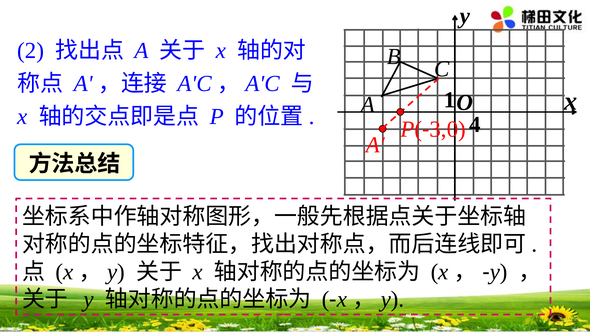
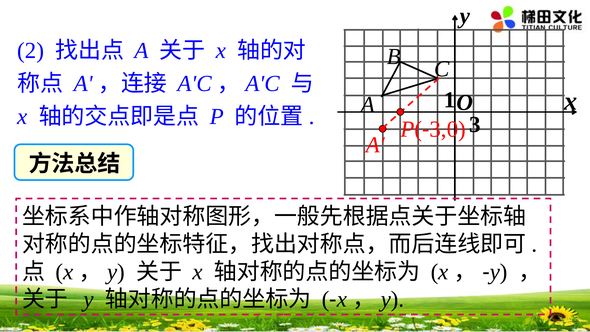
4: 4 -> 3 (475, 125)
